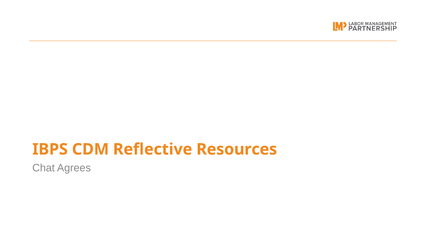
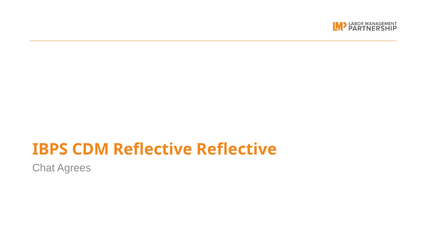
Reflective Resources: Resources -> Reflective (237, 149)
